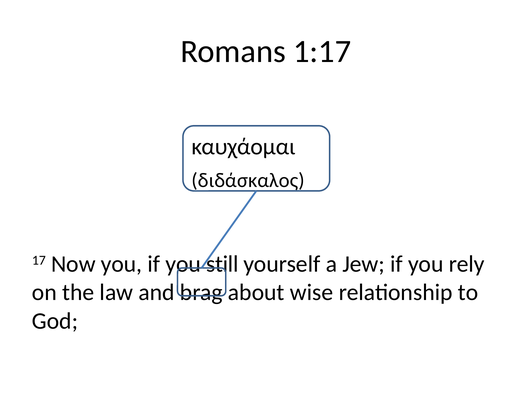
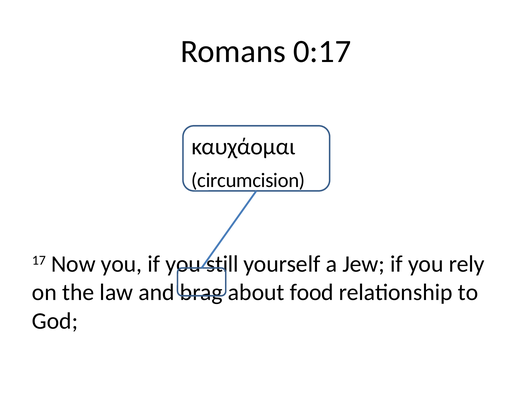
1:17: 1:17 -> 0:17 (322, 51)
διδάσκαλος: διδάσκαλος -> circumcision (248, 180)
wise: wise -> food (312, 293)
